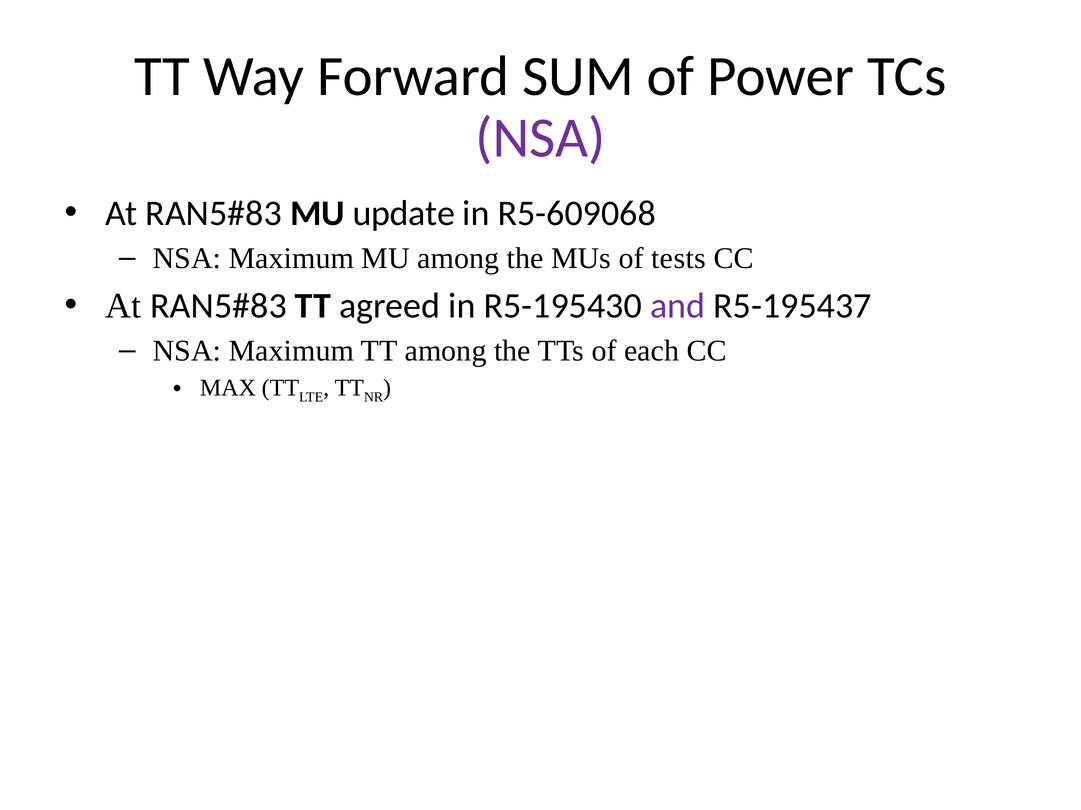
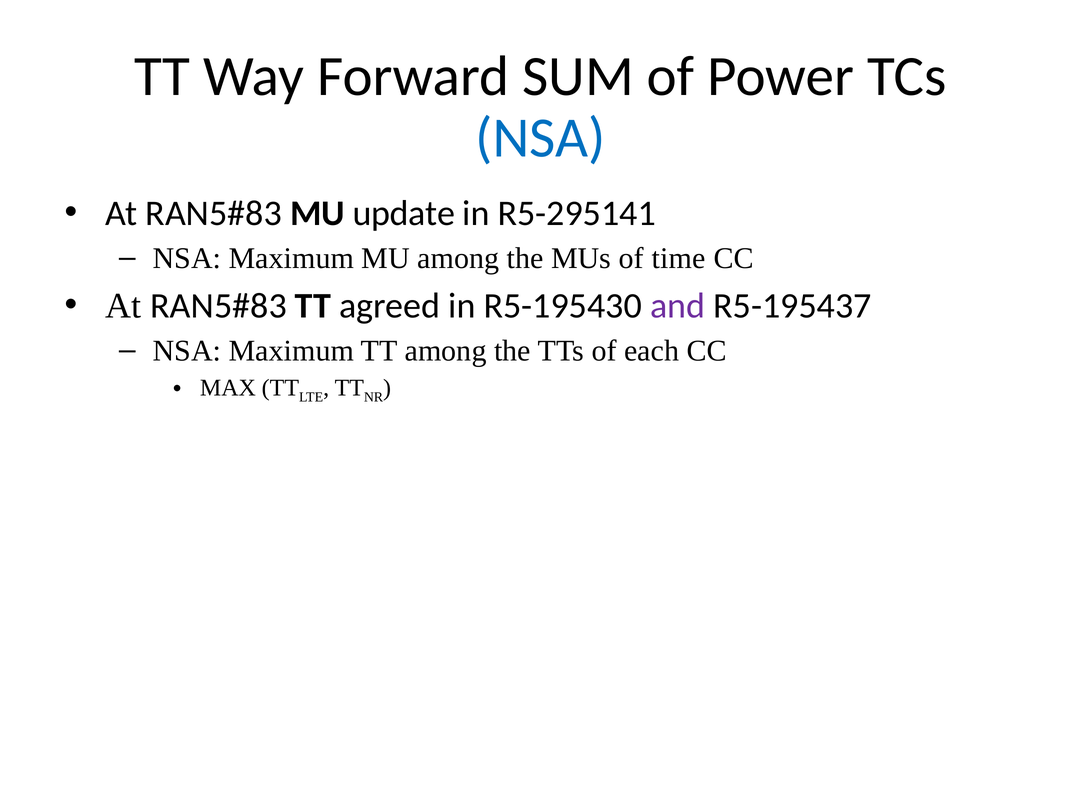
NSA colour: purple -> blue (541, 138)
R5-609068: R5-609068 -> R5-295141 (577, 214)
tests: tests -> time (679, 259)
